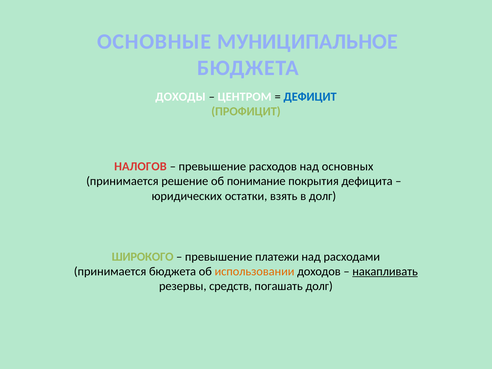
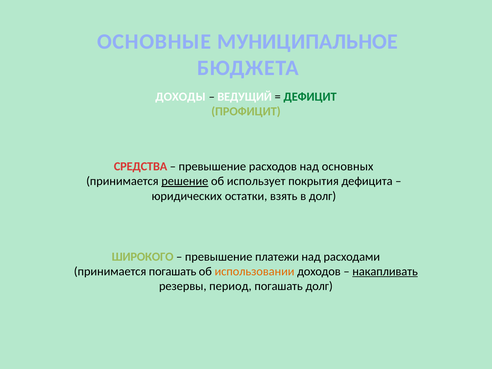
ЦЕНТРОМ: ЦЕНТРОМ -> ВЕДУЩИЙ (245, 97)
ДЕФИЦИТ colour: blue -> green (310, 97)
НАЛОГОВ: НАЛОГОВ -> СРЕДСТВА (141, 166)
решение underline: none -> present (185, 181)
понимание: понимание -> использует (256, 181)
принимается бюджета: бюджета -> погашать (173, 271)
средств: средств -> период (230, 286)
